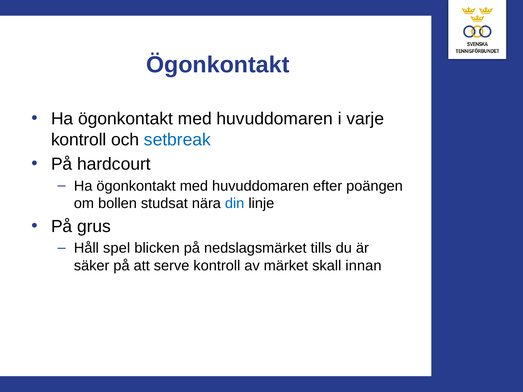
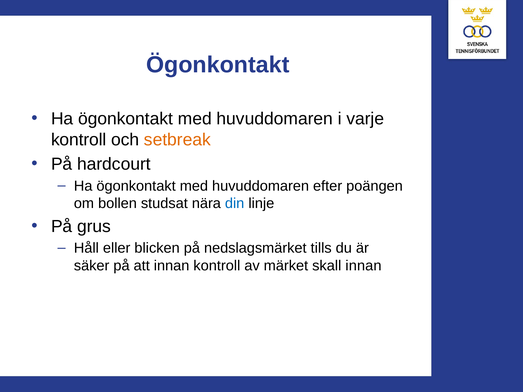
setbreak colour: blue -> orange (177, 140)
spel: spel -> eller (117, 248)
att serve: serve -> innan (172, 266)
